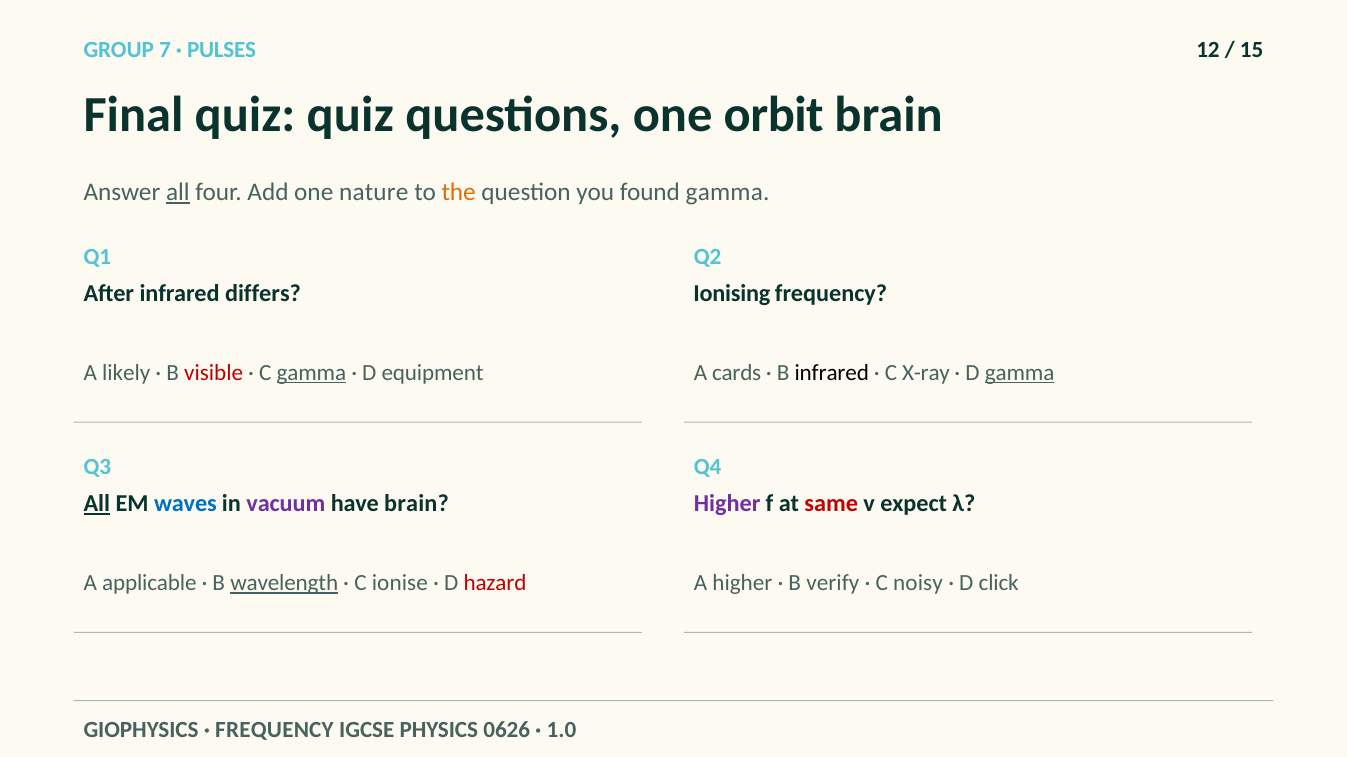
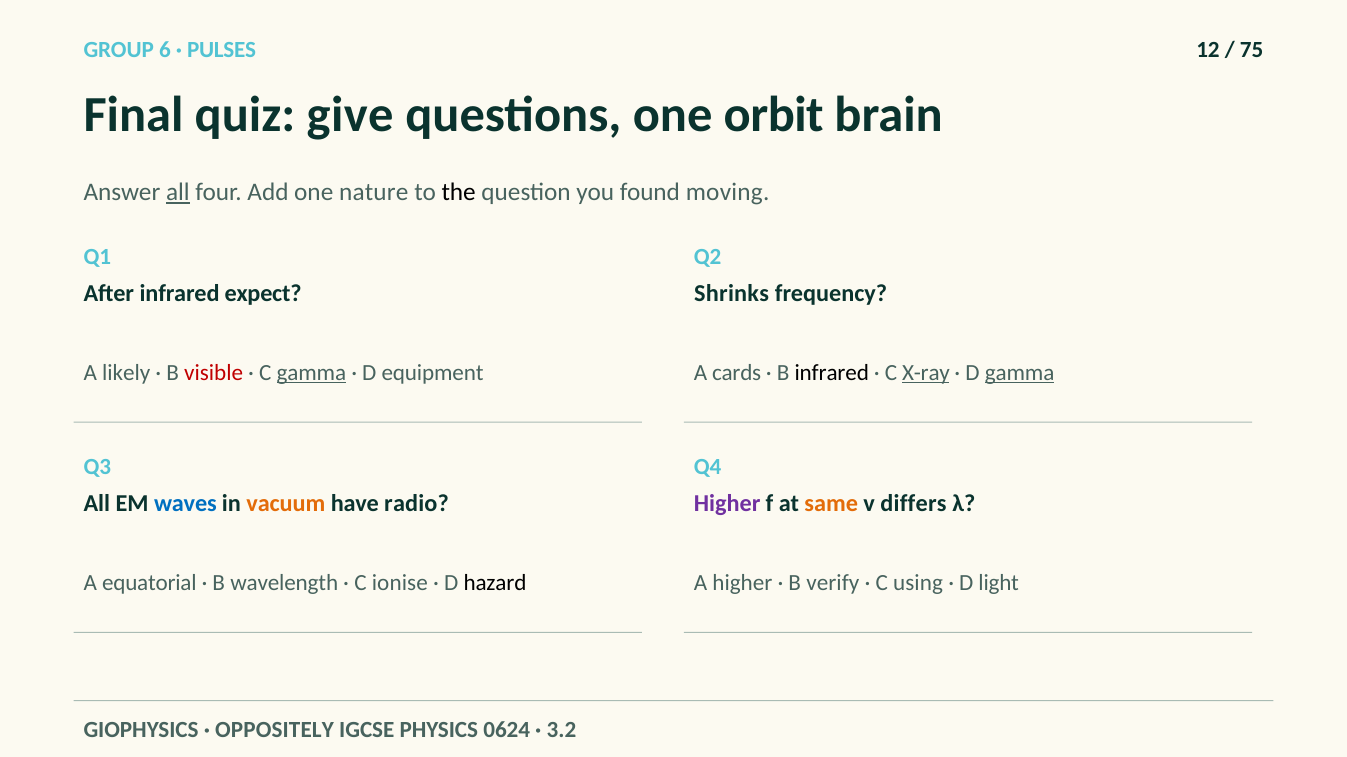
7: 7 -> 6 (165, 50)
15: 15 -> 75 (1252, 50)
quiz quiz: quiz -> give (350, 115)
the colour: orange -> black (459, 192)
found gamma: gamma -> moving (728, 192)
differs: differs -> expect (263, 294)
Ionising: Ionising -> Shrinks (732, 294)
X-ray underline: none -> present (926, 373)
All underline: present -> none (97, 504)
vacuum colour: purple -> orange (286, 504)
have brain: brain -> radio (417, 504)
same colour: red -> orange (831, 504)
expect: expect -> differs (913, 504)
applicable: applicable -> equatorial (149, 583)
wavelength underline: present -> none (284, 583)
hazard colour: red -> black (495, 583)
noisy: noisy -> using (918, 583)
click: click -> light (999, 583)
FREQUENCY: FREQUENCY -> OPPOSITELY (275, 731)
0626: 0626 -> 0624 (507, 731)
1.0: 1.0 -> 3.2 (561, 731)
